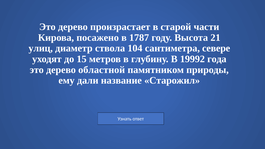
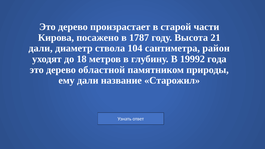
улиц: улиц -> дали (41, 48)
севере: севере -> район (216, 48)
15: 15 -> 18 (82, 59)
